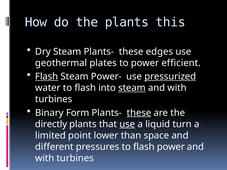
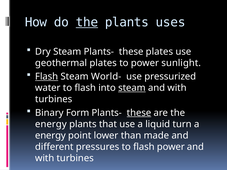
the underline: none -> present (87, 22)
this: this -> uses (171, 22)
these edges: edges -> plates (159, 52)
efficient: efficient -> sunlight (181, 63)
Power-: Power- -> World- (106, 77)
pressurized underline: present -> none (170, 77)
directly: directly -> energy (51, 124)
use underline: present -> none (127, 124)
limited: limited -> energy (50, 136)
space: space -> made (156, 136)
